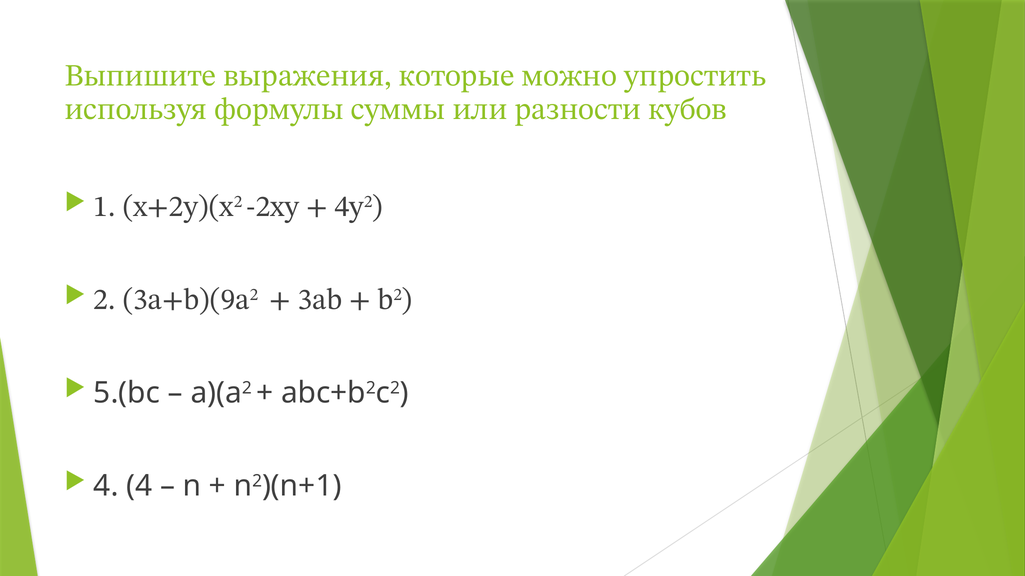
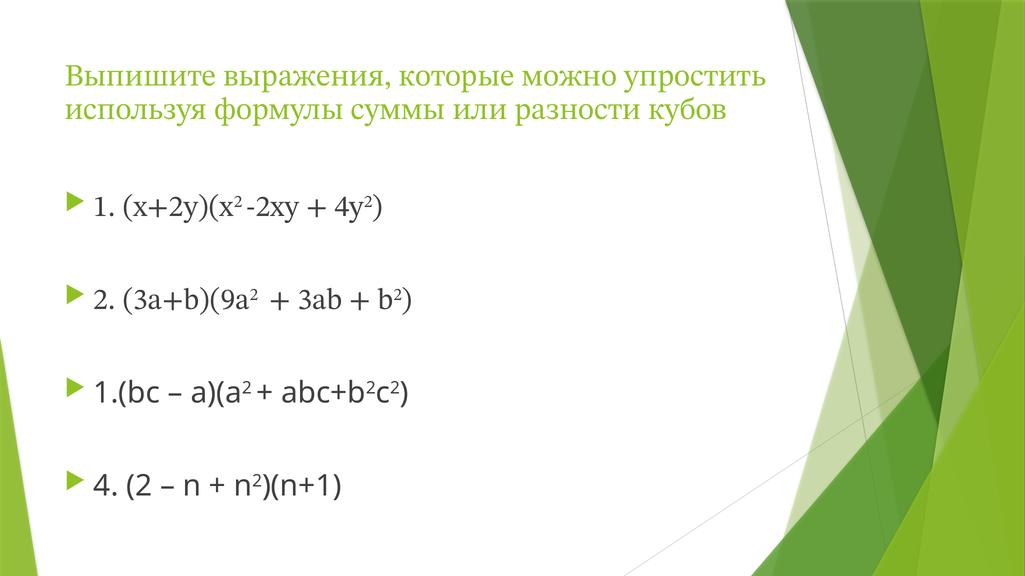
5.(bc: 5.(bc -> 1.(bc (127, 393)
4 4: 4 -> 2 (139, 486)
